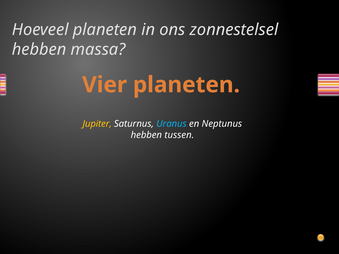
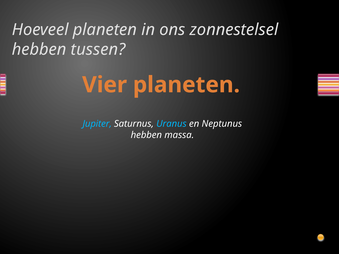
massa: massa -> tussen (98, 49)
Jupiter colour: yellow -> light blue (97, 124)
tussen: tussen -> massa (179, 135)
